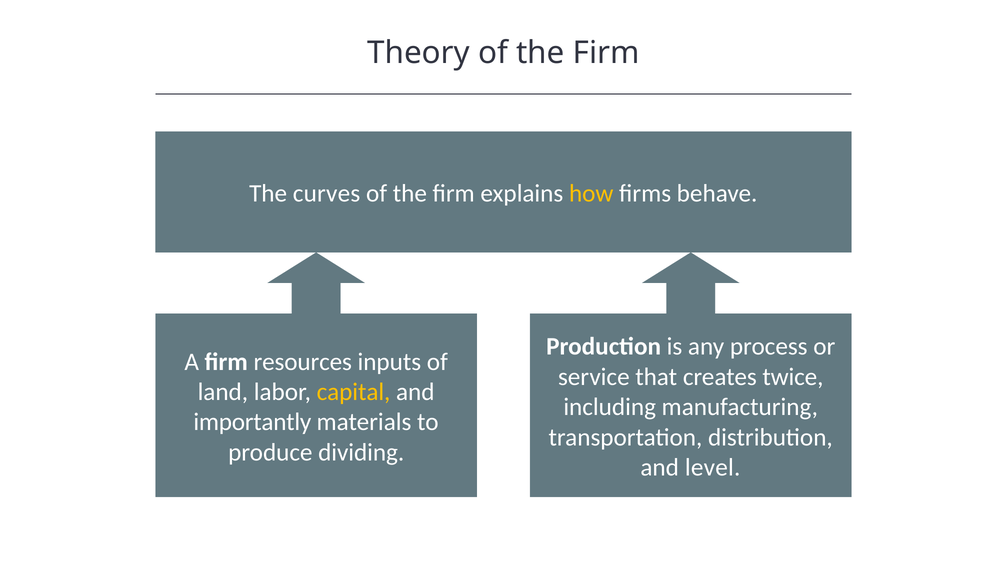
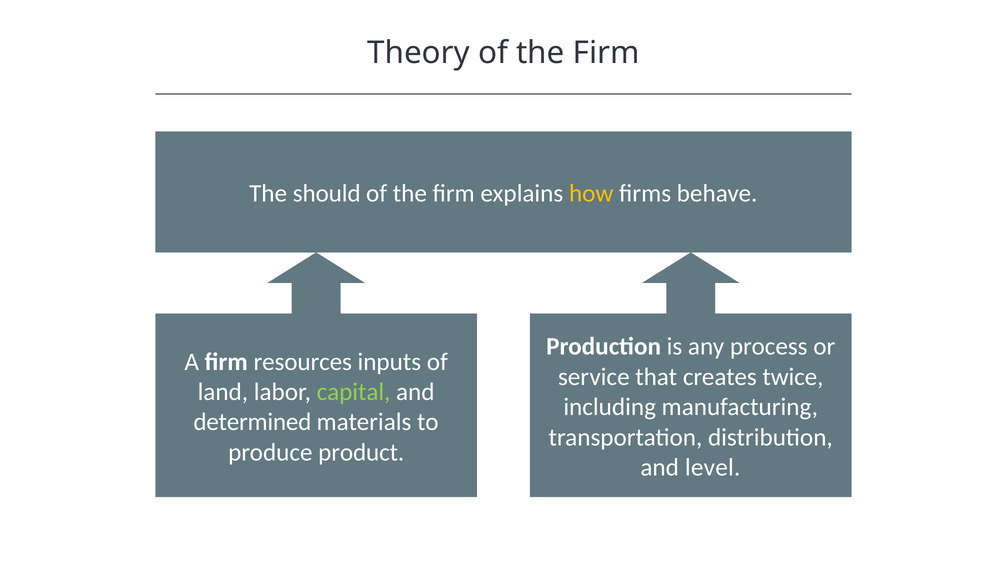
curves: curves -> should (327, 194)
capital colour: yellow -> light green (354, 392)
importantly: importantly -> determined (252, 422)
dividing: dividing -> product (361, 453)
